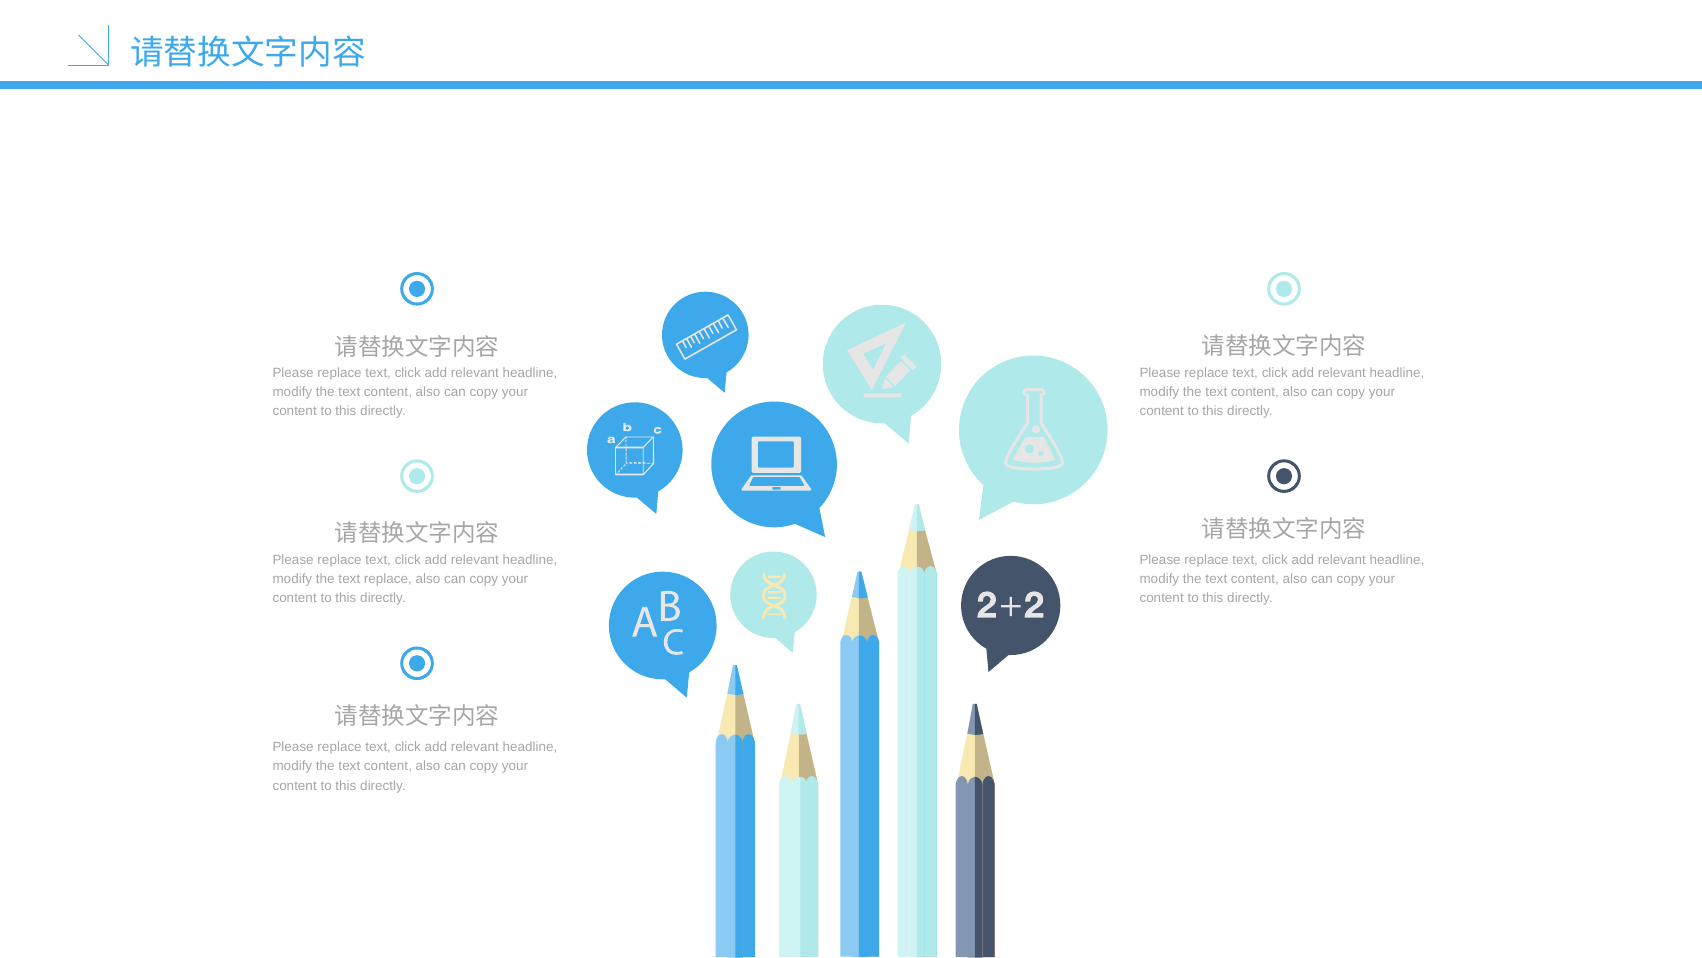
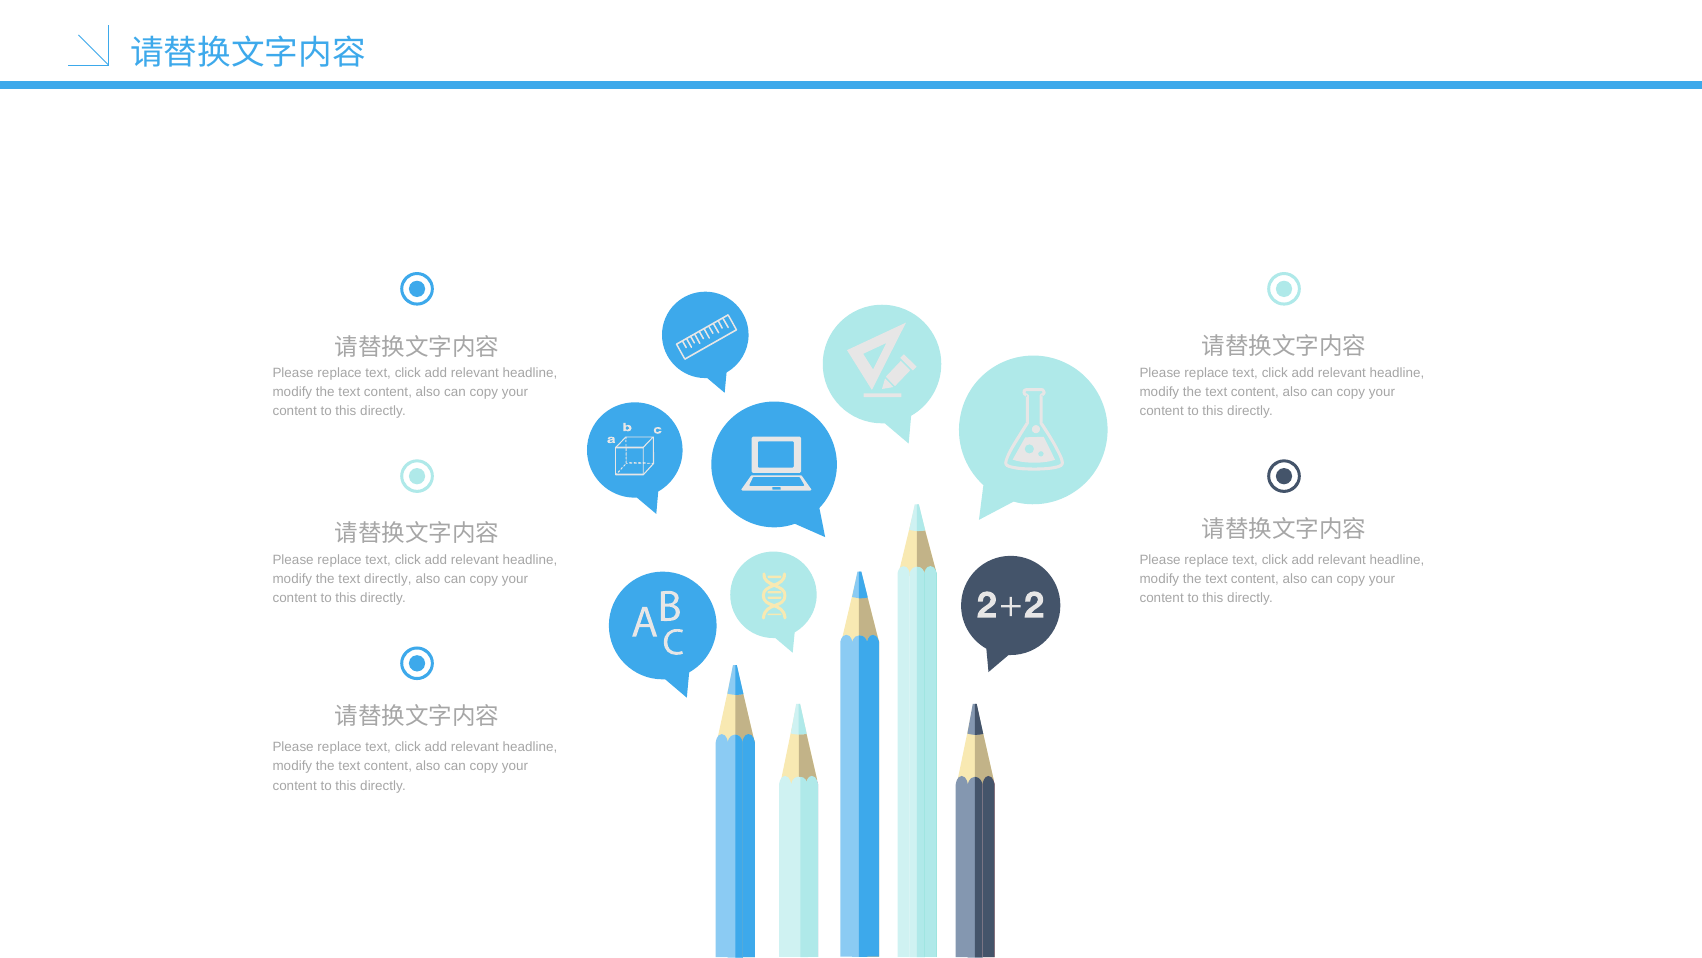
text replace: replace -> directly (388, 579)
